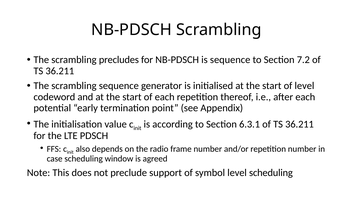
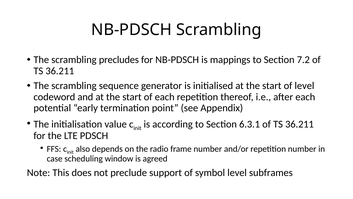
is sequence: sequence -> mappings (230, 60)
level scheduling: scheduling -> subframes (271, 172)
